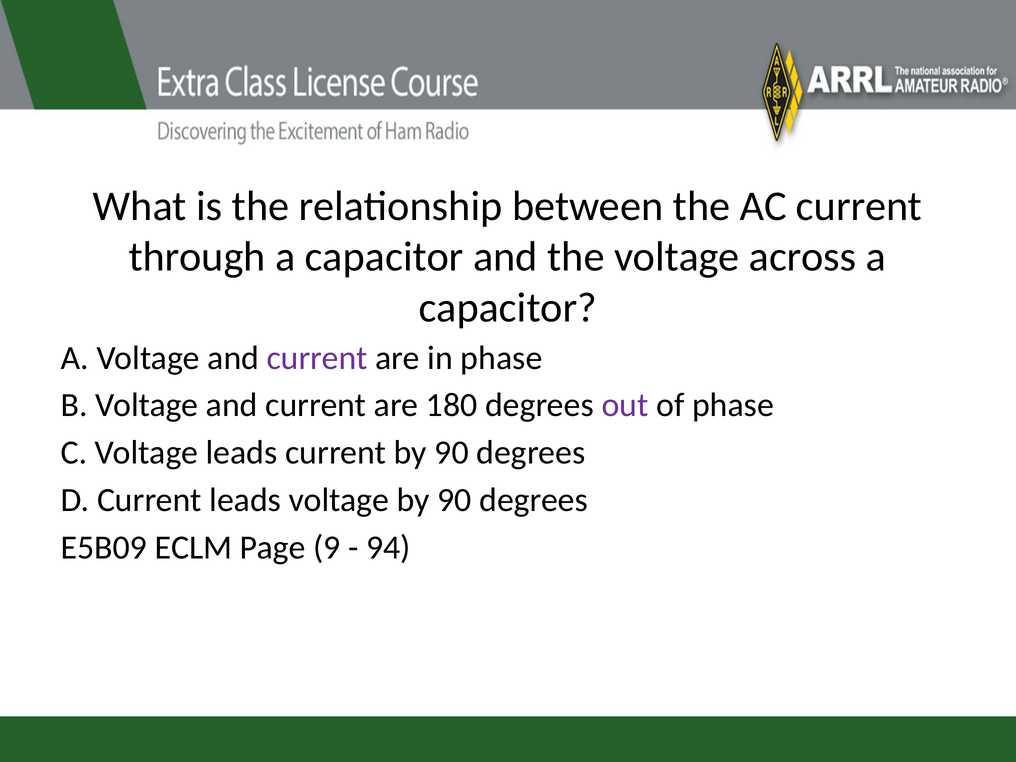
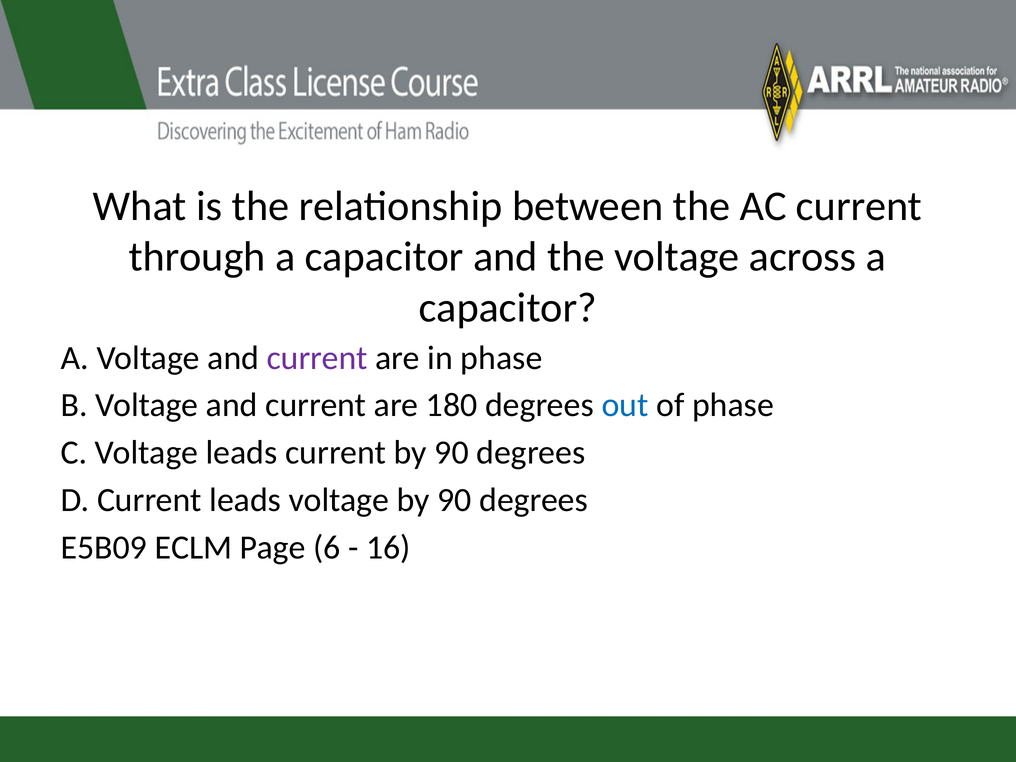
out colour: purple -> blue (625, 405)
9: 9 -> 6 (327, 547)
94: 94 -> 16 (388, 547)
